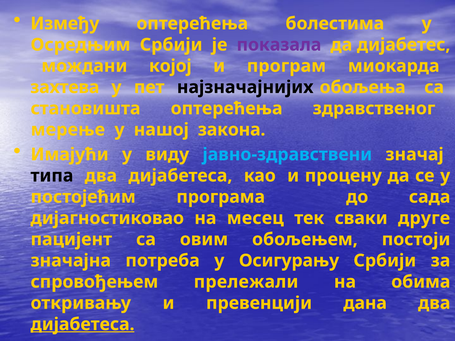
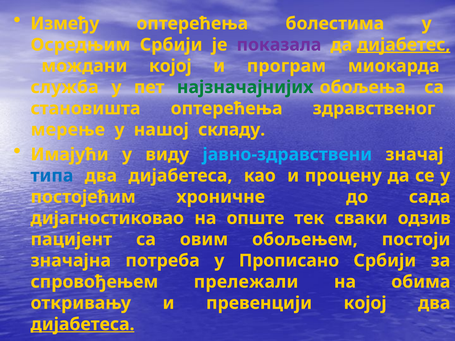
дијабетес underline: none -> present (404, 45)
захтева: захтева -> служба (65, 87)
најзначајнијих colour: black -> green (245, 87)
закона: закона -> складу (232, 130)
типа colour: black -> blue (52, 176)
програма: програма -> хроничне (221, 197)
месец: месец -> опште (255, 218)
друге: друге -> одзив (424, 218)
Осигурању: Осигурању -> Прописано (289, 261)
превенцији дана: дана -> којој (365, 303)
